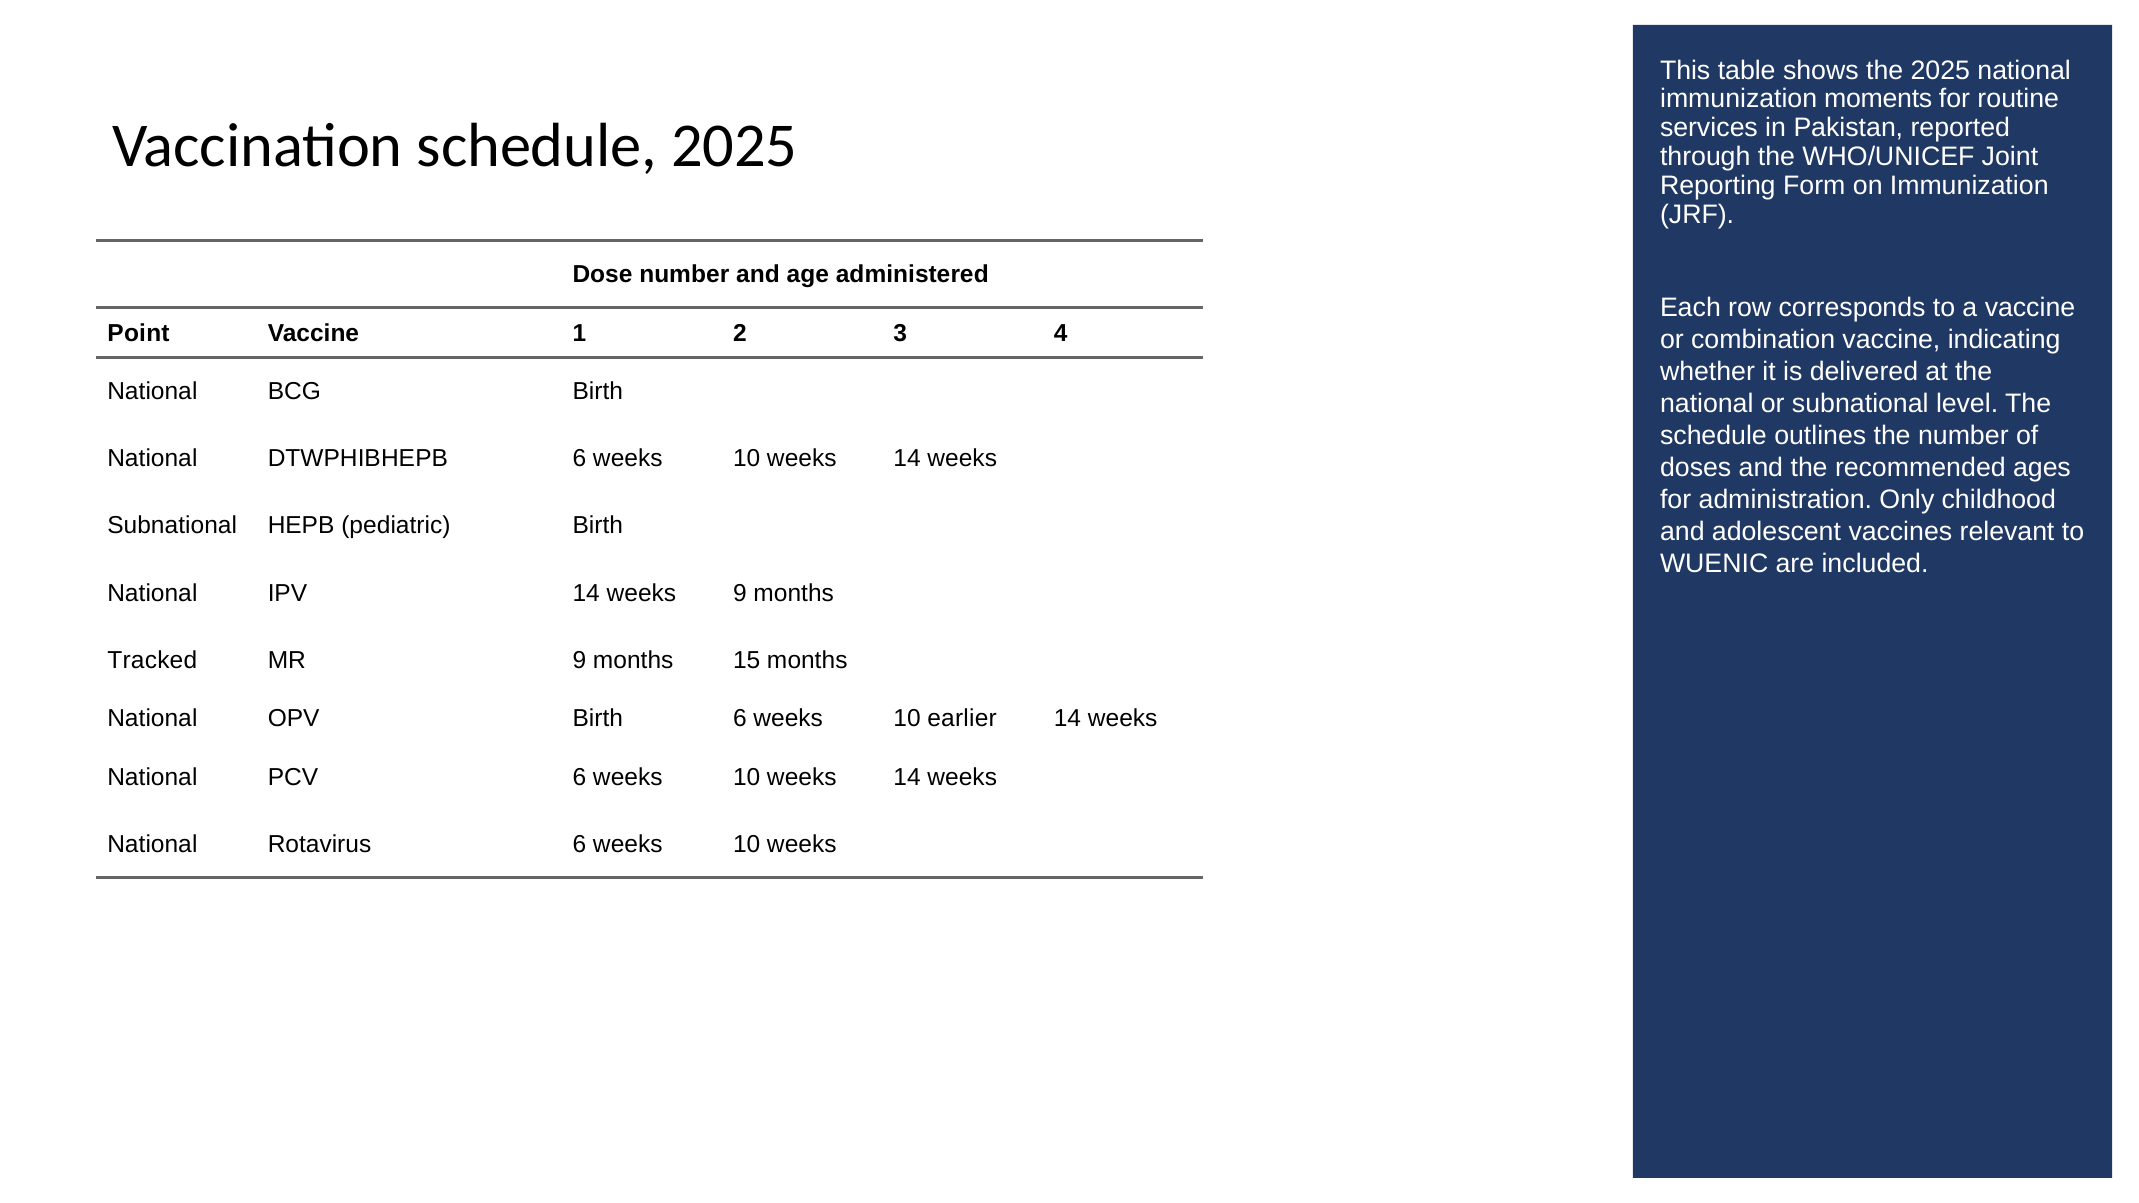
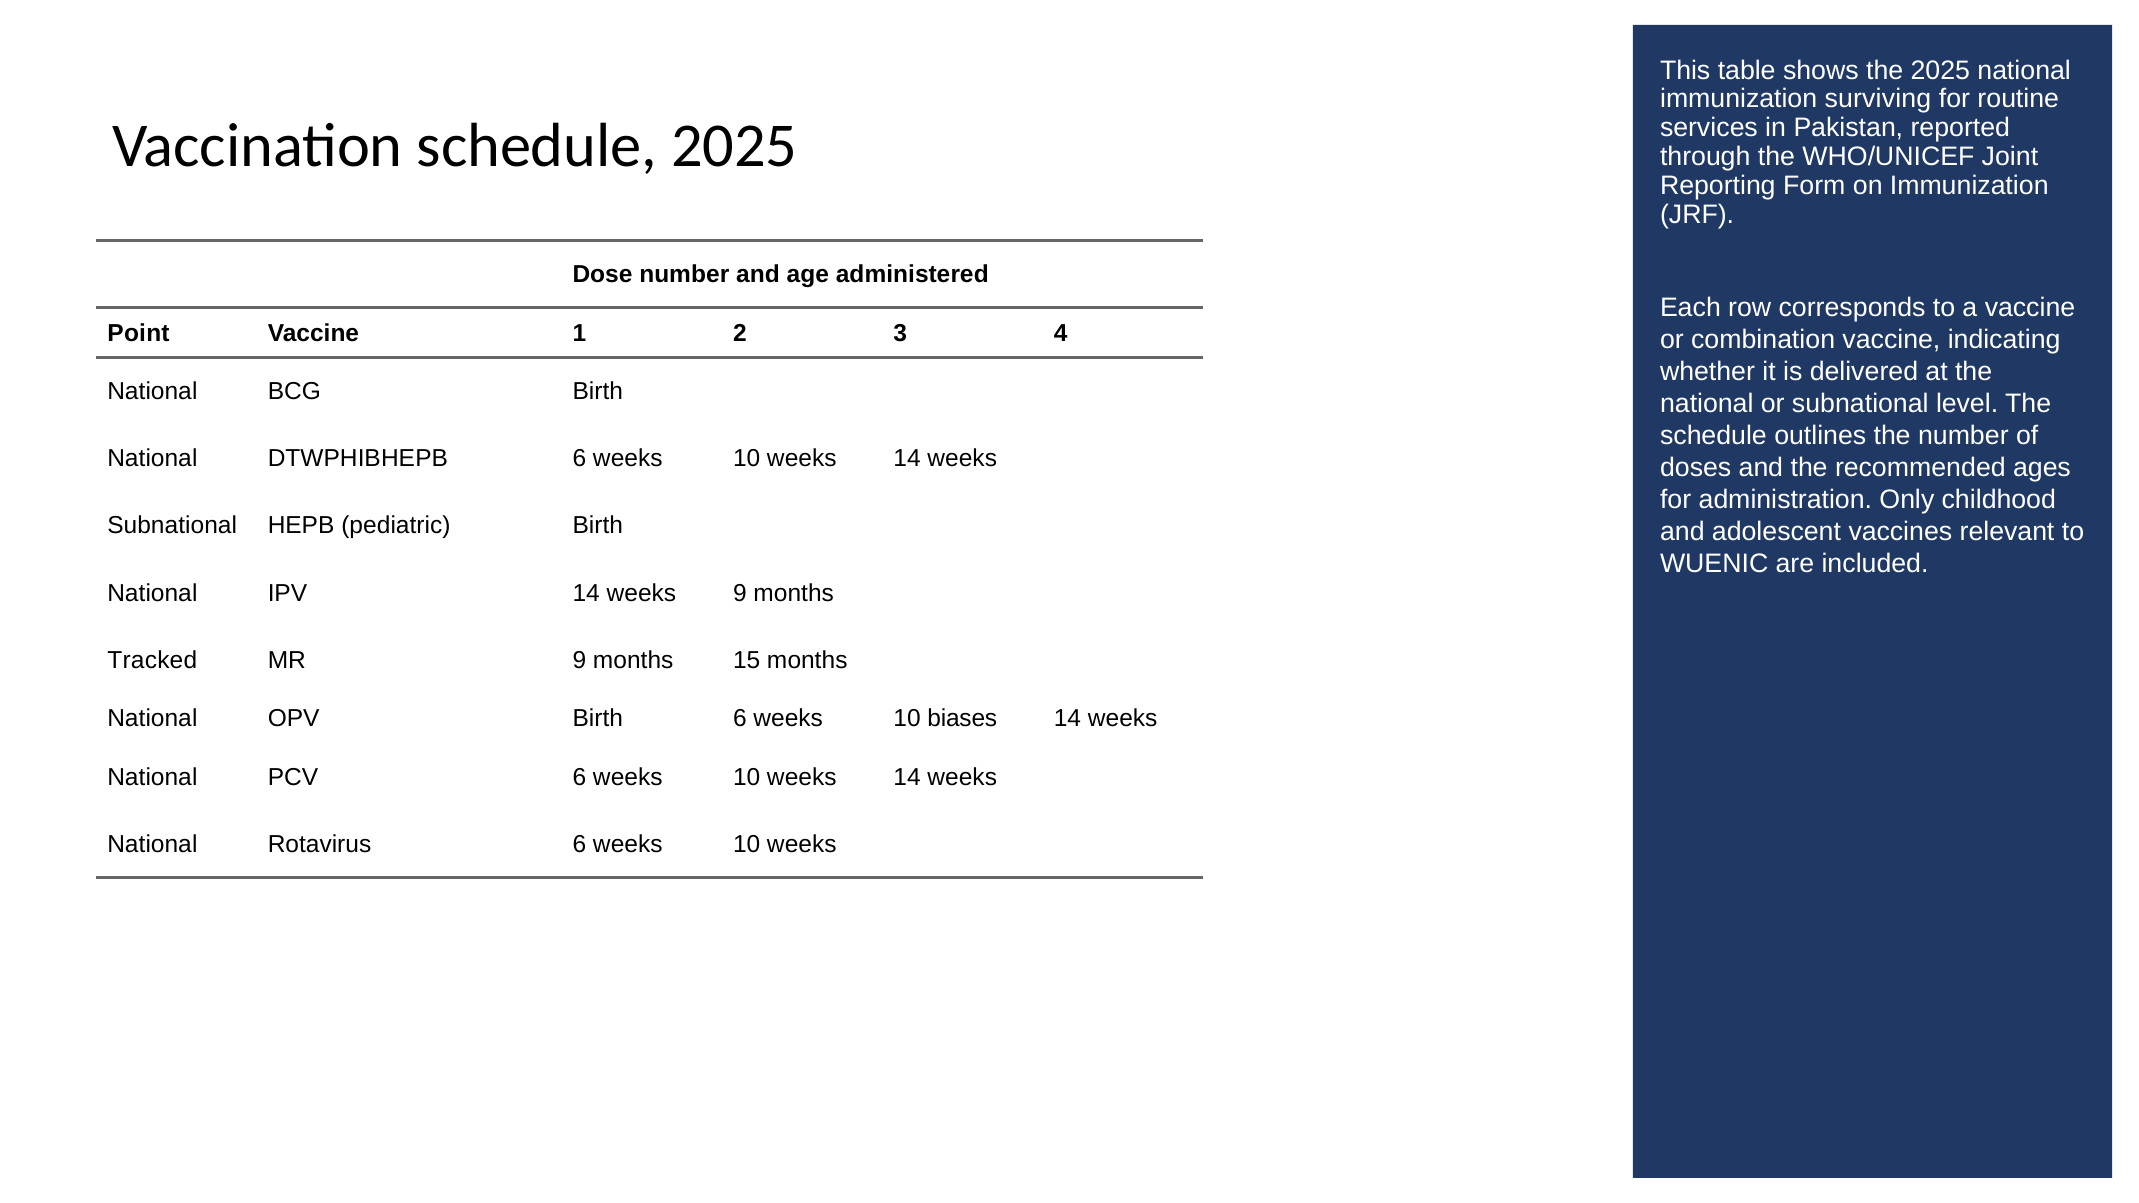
moments: moments -> surviving (1878, 99)
earlier: earlier -> biases (962, 719)
